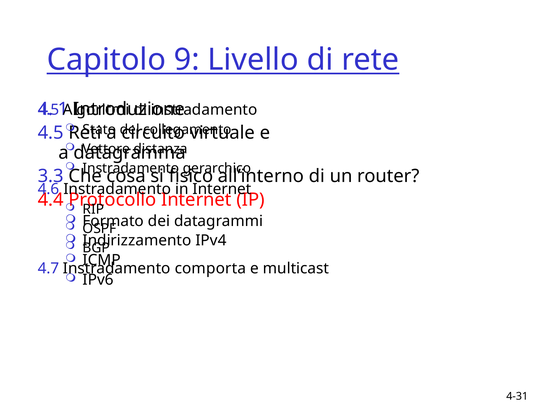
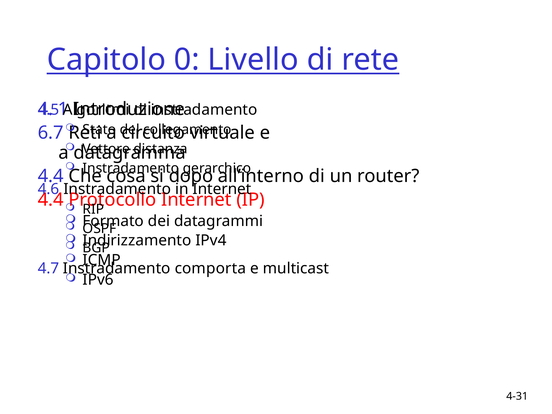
9: 9 -> 0 (187, 60)
4.5: 4.5 -> 6.7 (51, 133)
3.3: 3.3 -> 4.4 (51, 176)
fisico: fisico -> dopo (191, 176)
